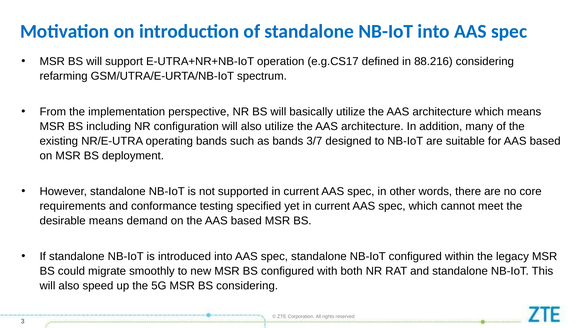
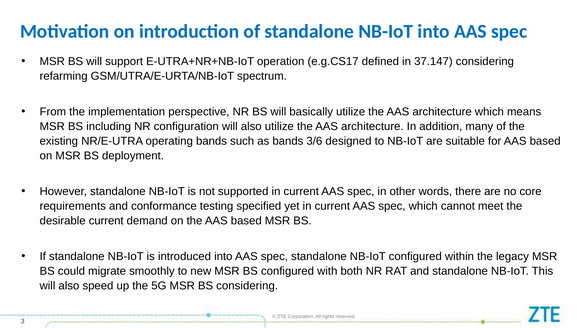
88.216: 88.216 -> 37.147 (433, 61)
3/7: 3/7 -> 3/6 (314, 141)
desirable means: means -> current (106, 221)
